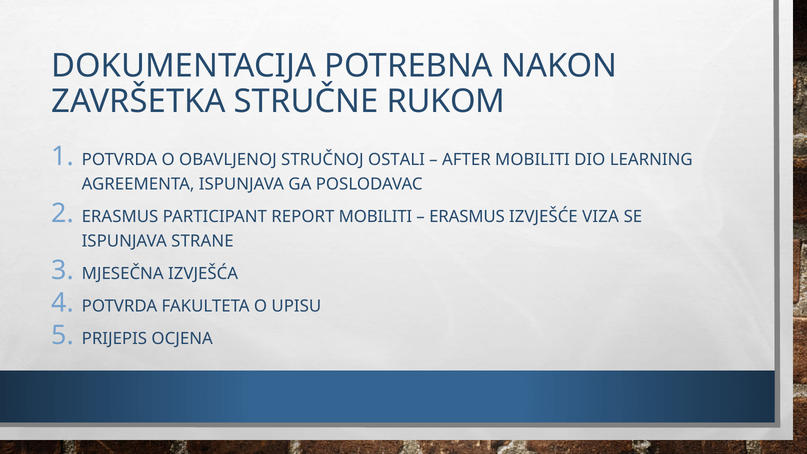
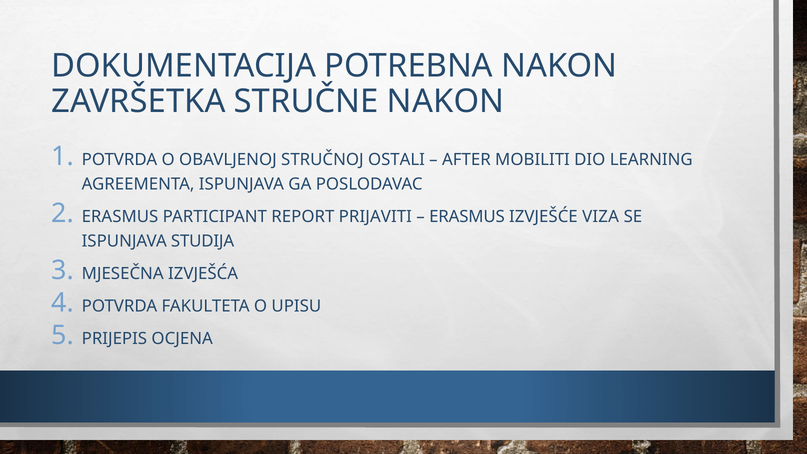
STRUČNE RUKOM: RUKOM -> NAKON (446, 101)
REPORT MOBILITI: MOBILITI -> PRIJAVITI (375, 217)
STRANE: STRANE -> STUDIJA (203, 241)
